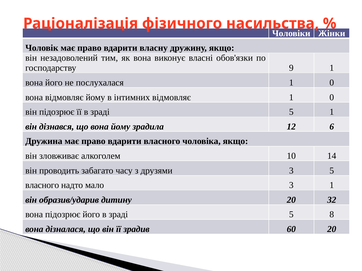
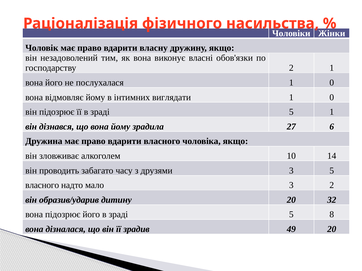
господарству 9: 9 -> 2 (291, 68)
інтимних відмовляє: відмовляє -> виглядати (172, 97)
12: 12 -> 27 (291, 127)
3 1: 1 -> 2 (332, 186)
60: 60 -> 49 (291, 230)
